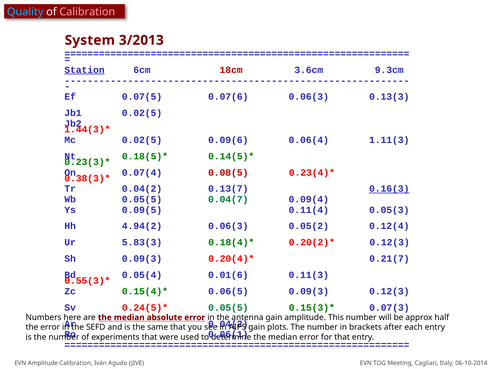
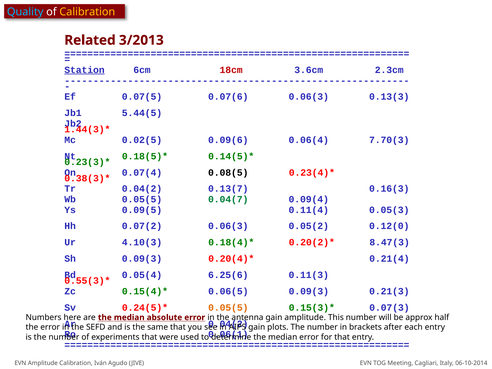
Calibration colour: pink -> yellow (87, 12)
System: System -> Related (90, 40)
9.3cm: 9.3cm -> 2.3cm (389, 70)
Jb1 0.02(5: 0.02(5 -> 5.44(5 (142, 113)
1.11(3: 1.11(3 -> 7.70(3 (389, 140)
0.08(5 colour: red -> black (228, 173)
0.16(3 underline: present -> none (389, 189)
4.94(2: 4.94(2 -> 0.07(2 (142, 226)
0.12(4: 0.12(4 -> 0.12(0 (389, 226)
5.83(3: 5.83(3 -> 4.10(3 (142, 242)
0.12(3: 0.12(3 -> 8.47(3 (390, 242)
0.21(7: 0.21(7 -> 0.21(4 (389, 259)
0.01(6: 0.01(6 -> 6.25(6 (228, 275)
0.09(3 0.12(3: 0.12(3 -> 0.21(3 (389, 291)
0.05(5 colour: green -> orange (228, 308)
